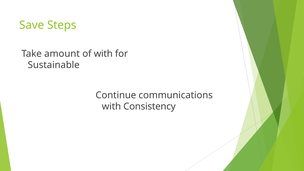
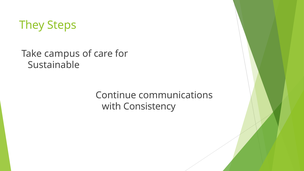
Save: Save -> They (32, 25)
amount: amount -> campus (62, 54)
of with: with -> care (103, 54)
